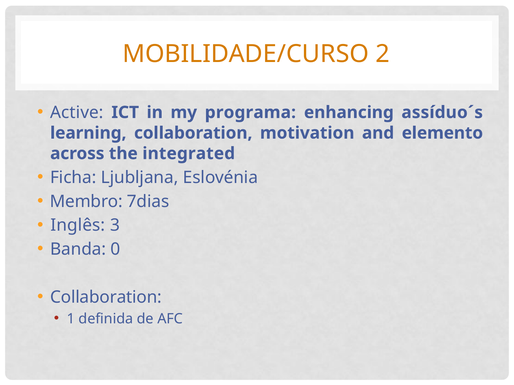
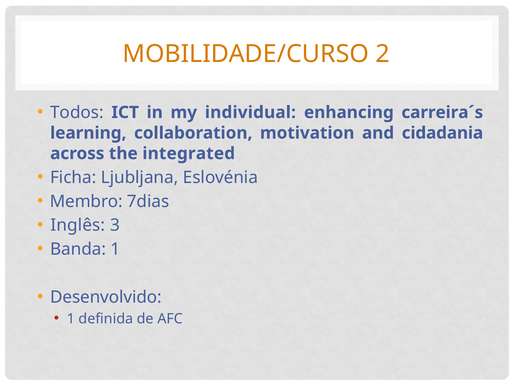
Active: Active -> Todos (77, 113)
programa: programa -> individual (250, 113)
assíduo´s: assíduo´s -> carreira´s (442, 113)
elemento: elemento -> cidadania (442, 133)
Banda 0: 0 -> 1 (116, 250)
Collaboration: Collaboration -> Desenvolvido (106, 298)
